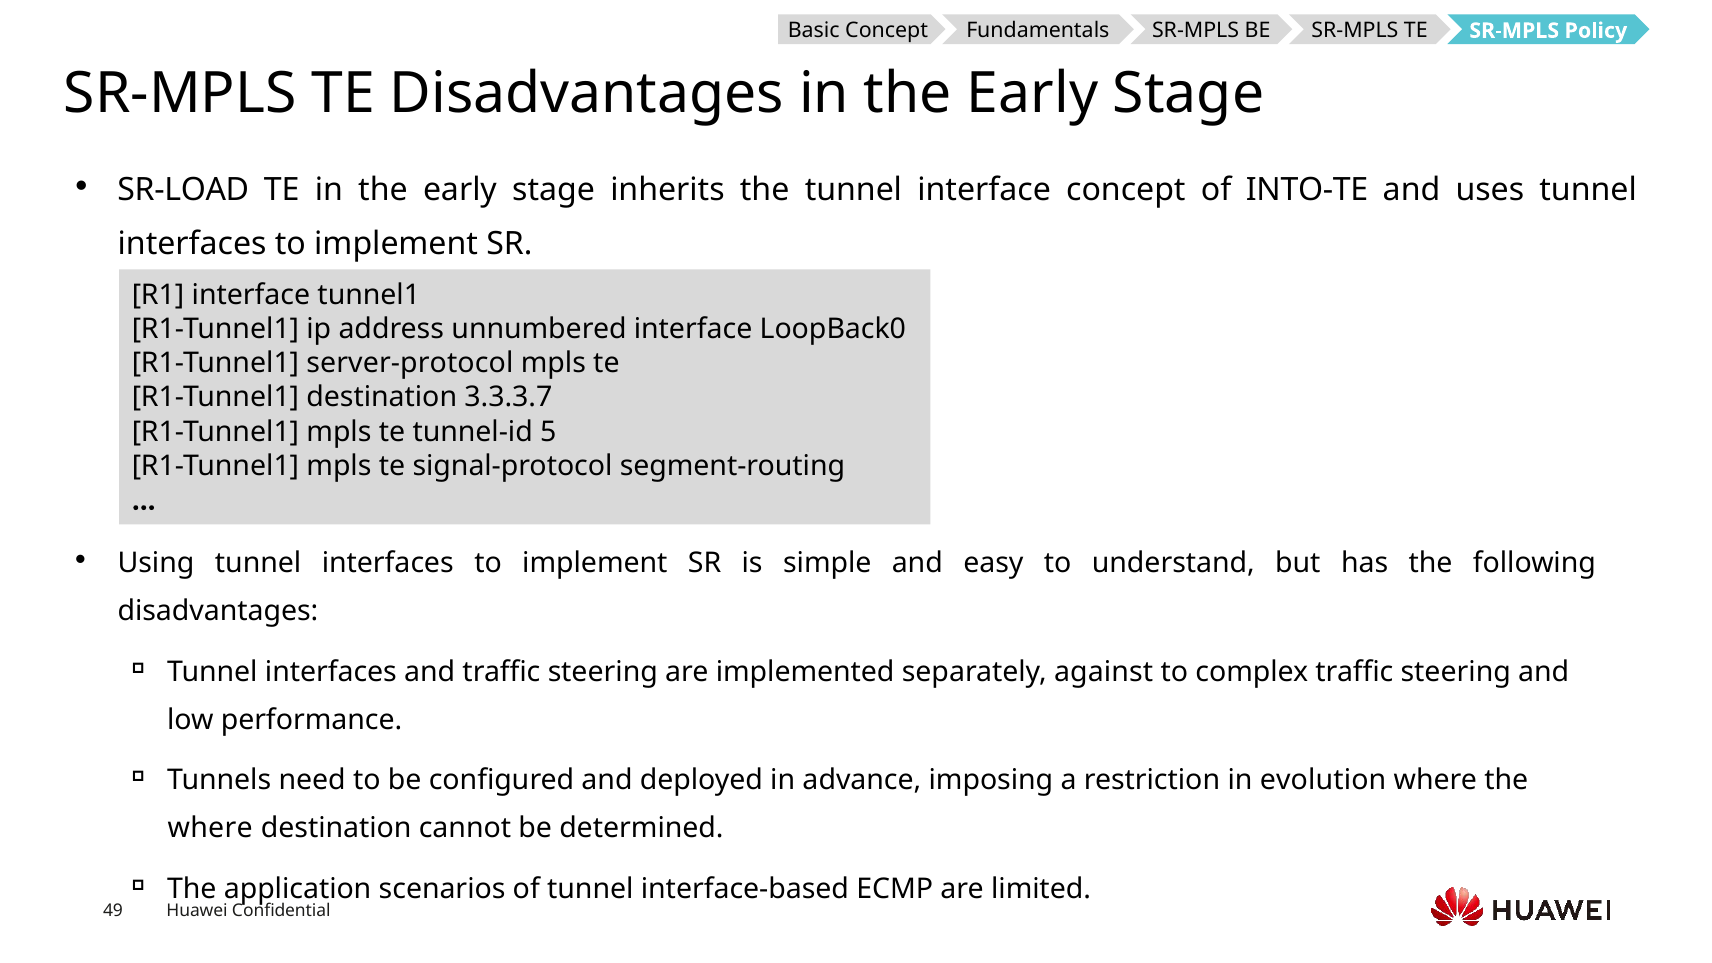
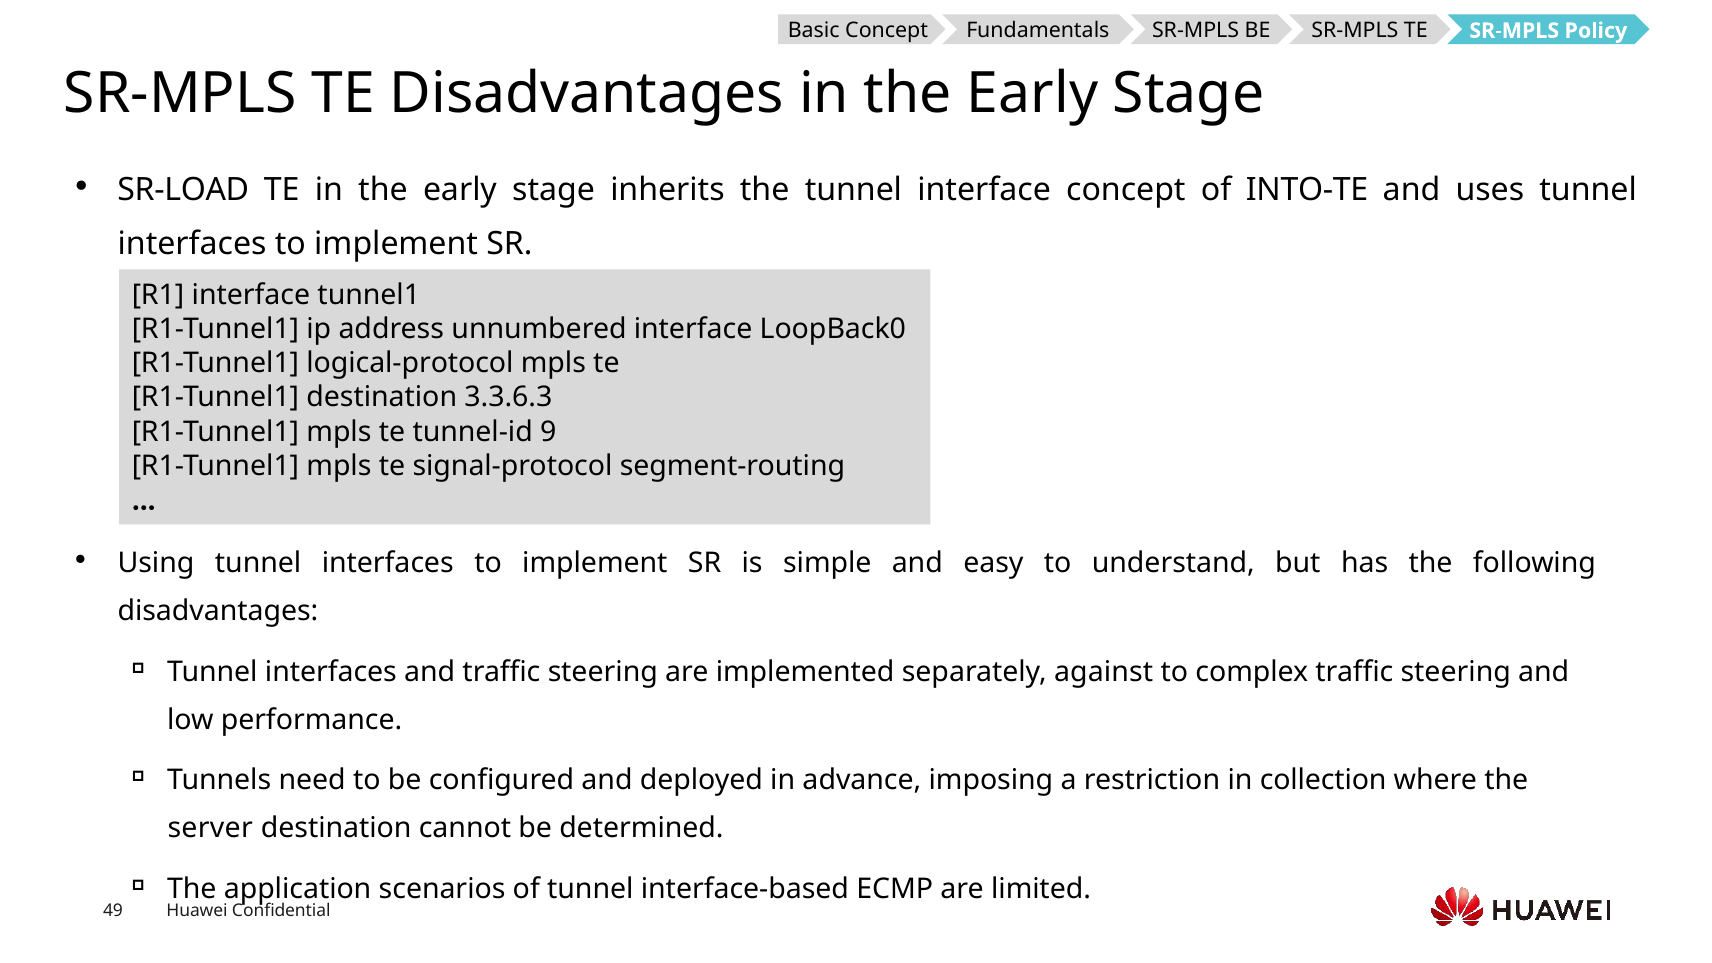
server-protocol: server-protocol -> logical-protocol (410, 363)
3.3.3.7: 3.3.3.7 -> 3.3.6.3 (508, 398)
5: 5 -> 9 (548, 432)
evolution: evolution -> collection (1323, 780)
where: where -> server (210, 828)
